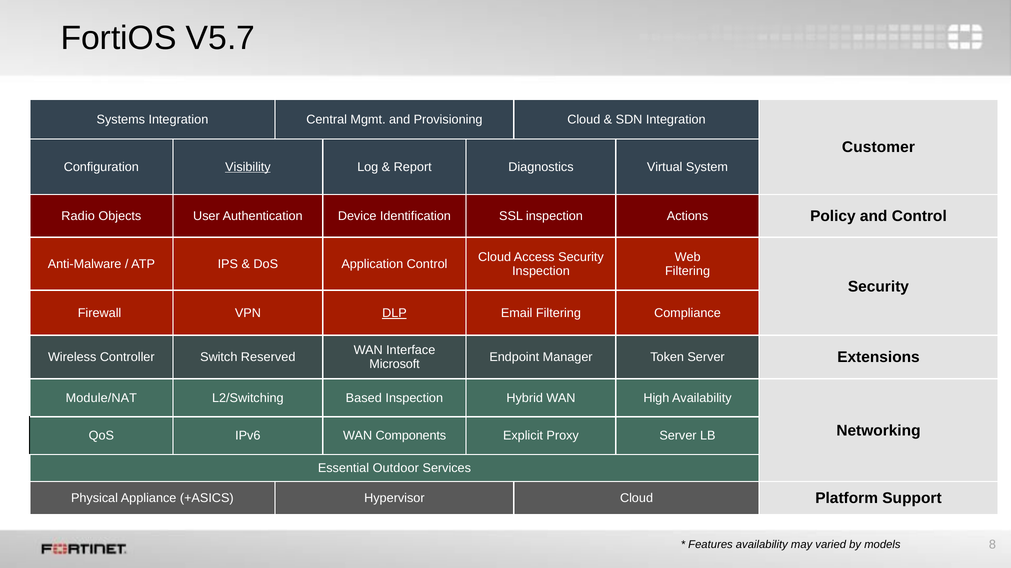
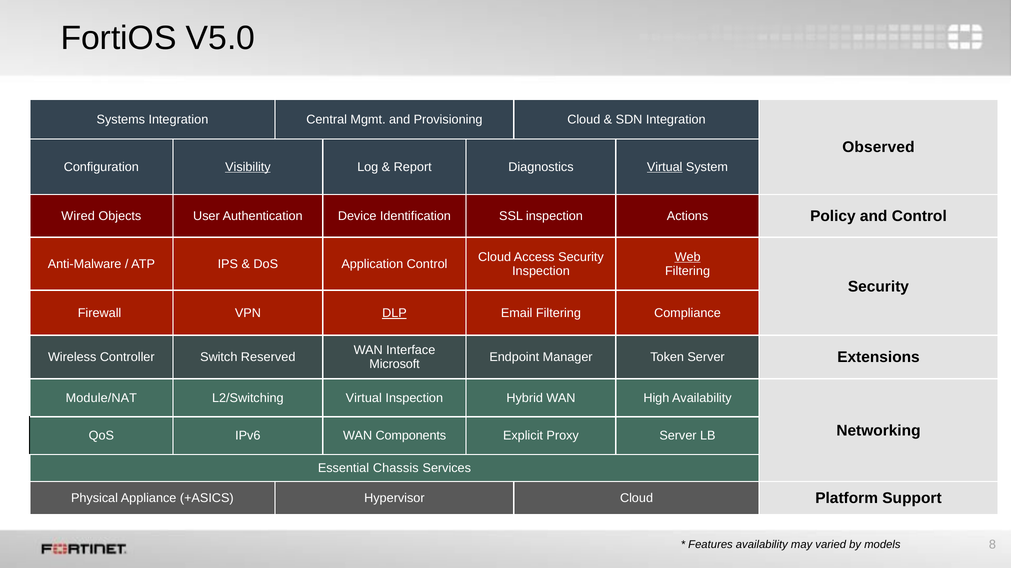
V5.7: V5.7 -> V5.0 (221, 38)
Customer: Customer -> Observed (878, 147)
Virtual underline: none -> present (665, 167)
Radio: Radio -> Wired (78, 216)
Web underline: none -> present (688, 257)
L2/Switching Based: Based -> Virtual (364, 398)
Outdoor: Outdoor -> Chassis (396, 469)
